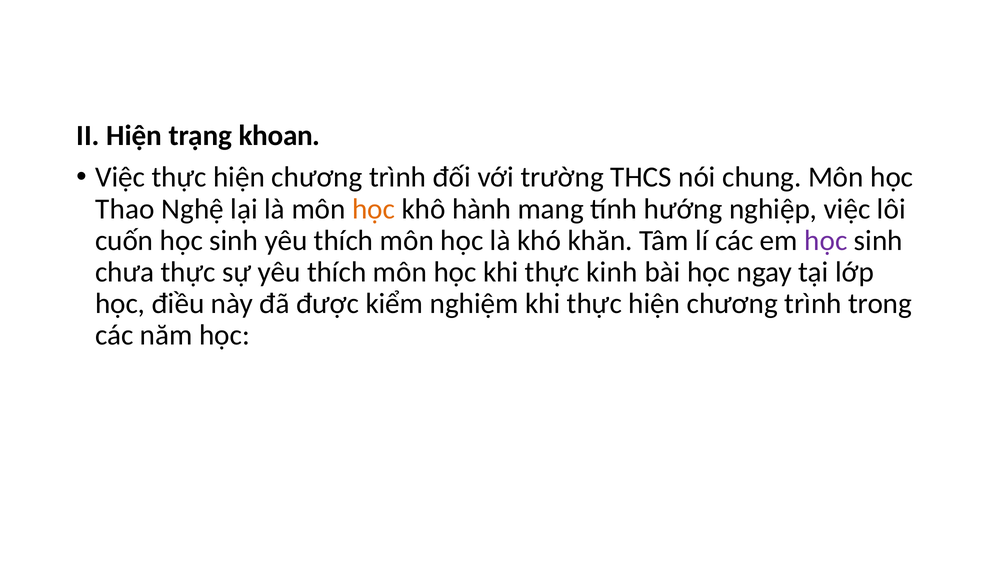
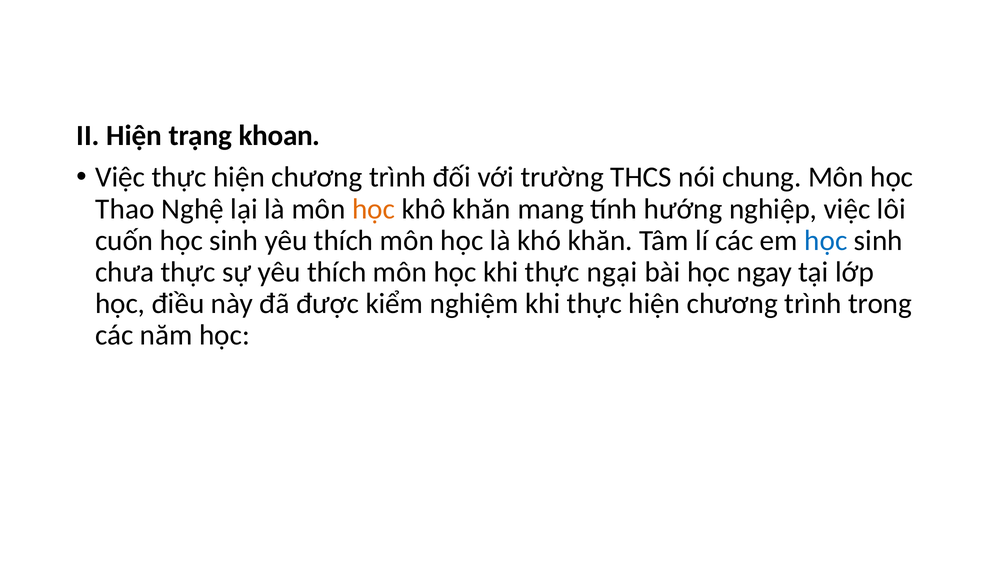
khô hành: hành -> khăn (481, 209)
học colour: purple -> blue (826, 240)
kinh: kinh -> ngại (612, 272)
